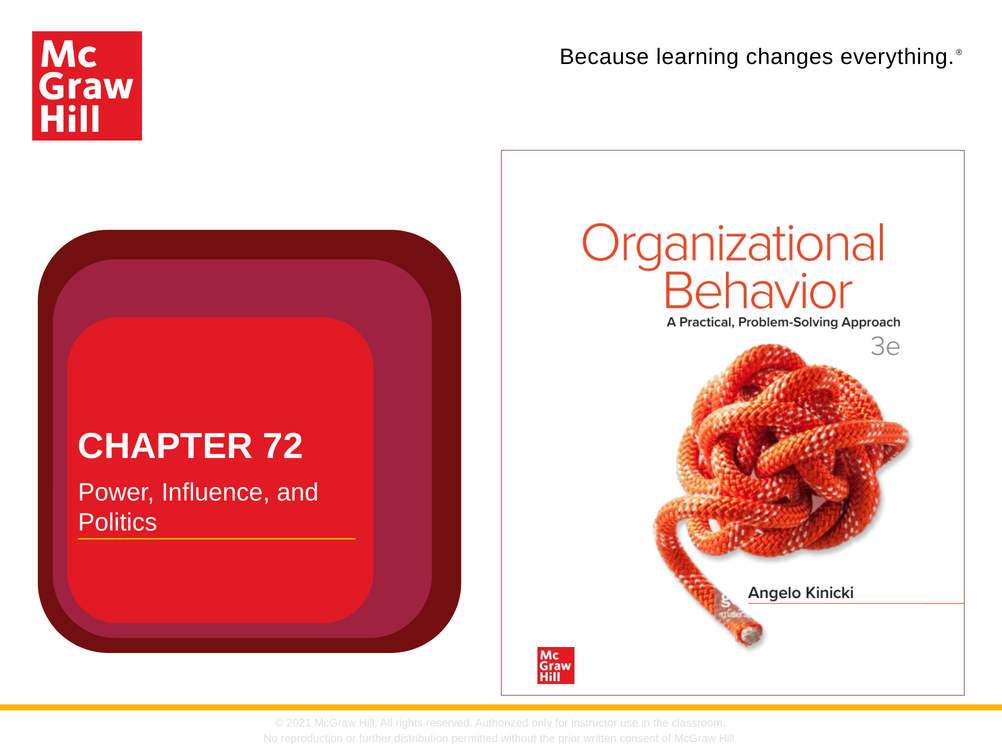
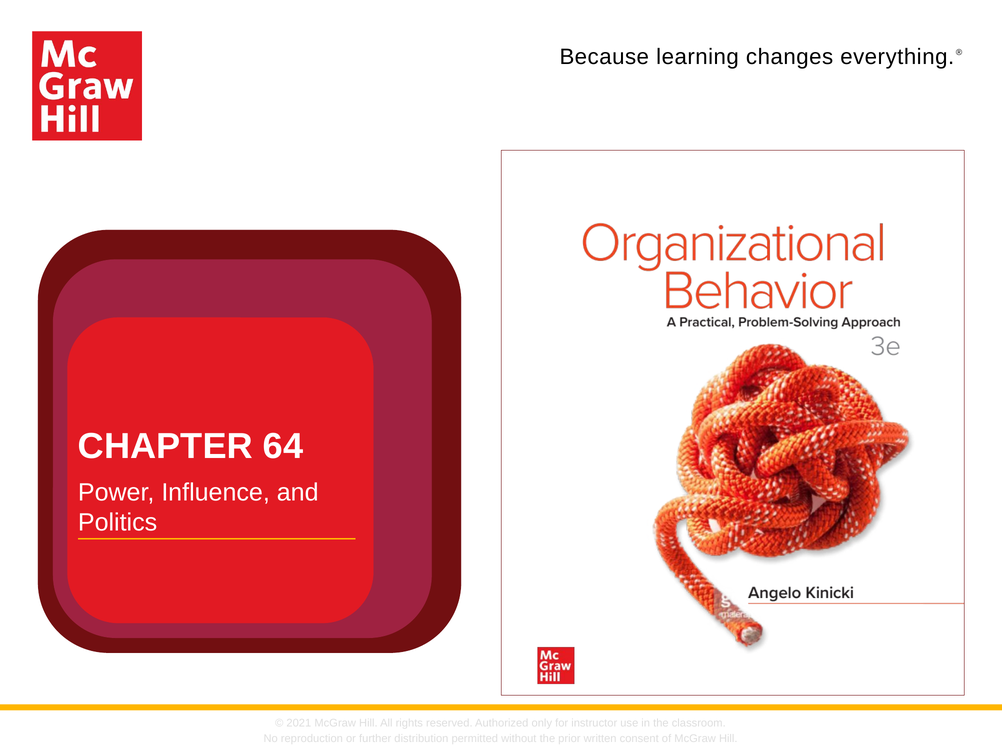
72: 72 -> 64 (283, 447)
